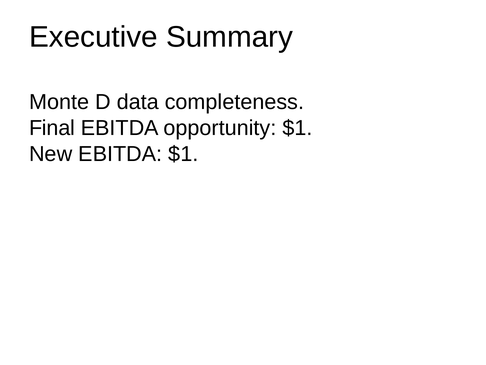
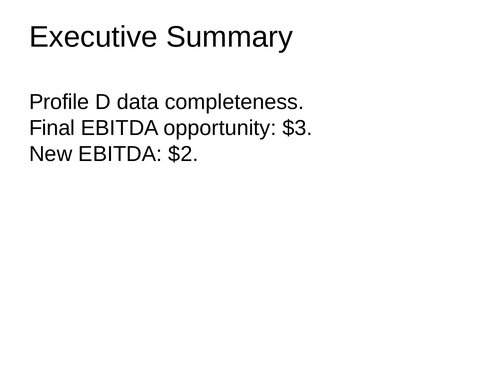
Monte: Monte -> Profile (59, 102)
opportunity $1: $1 -> $3 (297, 128)
EBITDA $1: $1 -> $2 (183, 154)
